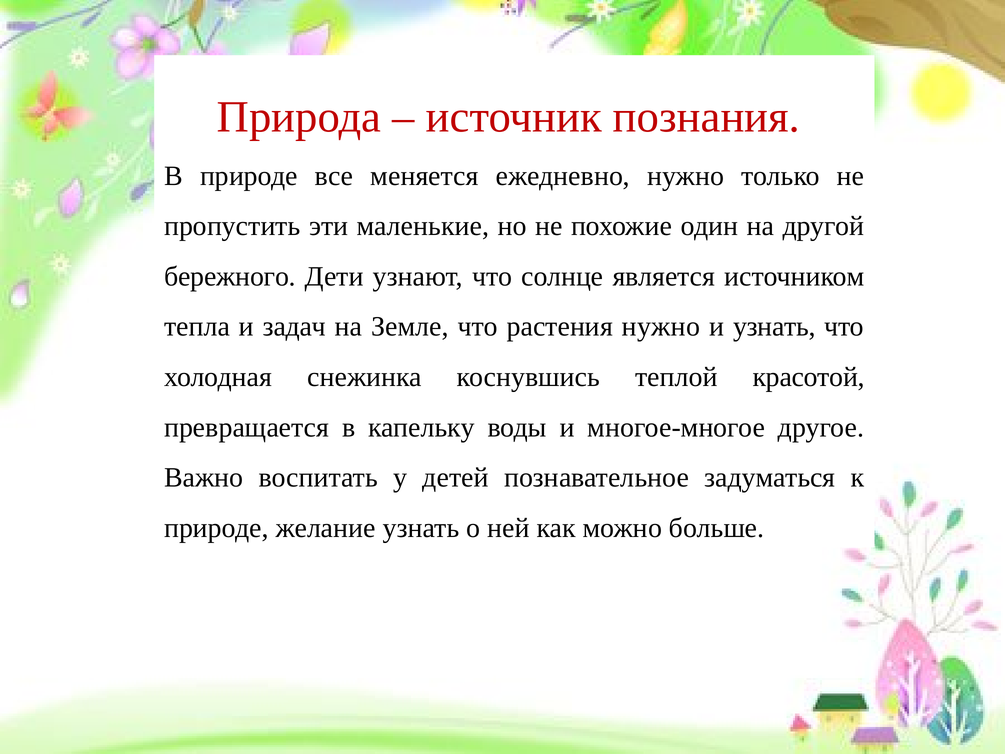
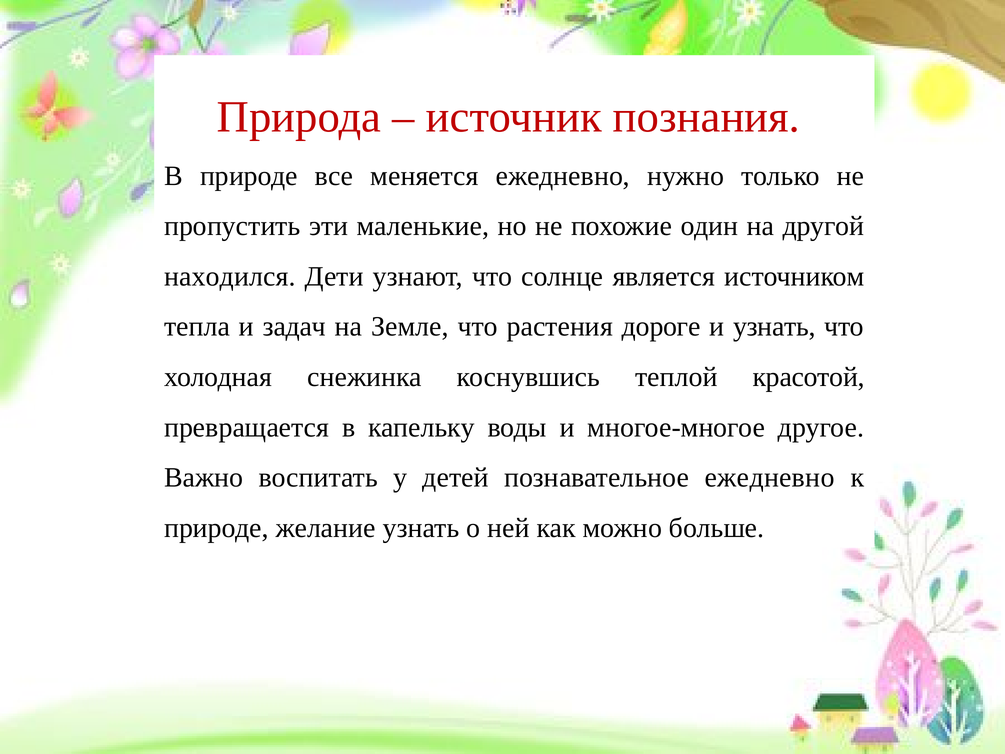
бережного: бережного -> находился (230, 276)
растения нужно: нужно -> дороге (661, 327)
познавательное задуматься: задуматься -> ежедневно (770, 477)
